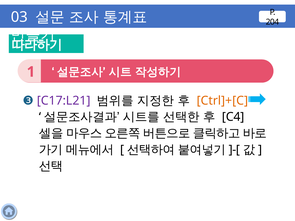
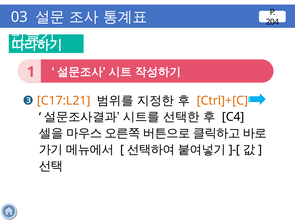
C17:L21 colour: purple -> orange (64, 101)
